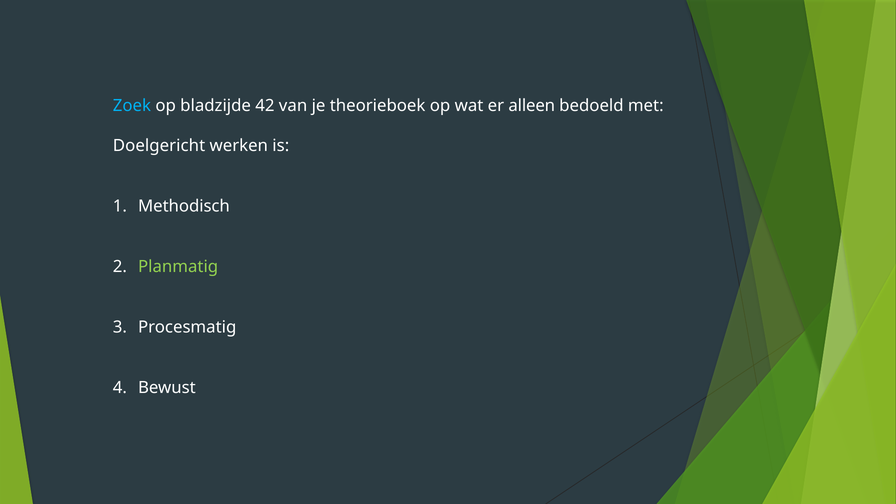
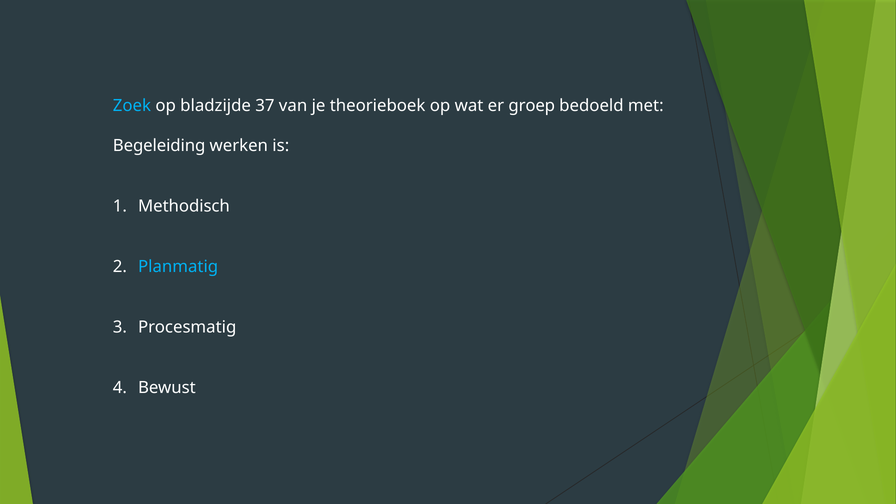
42: 42 -> 37 (265, 106)
alleen: alleen -> groep (532, 106)
Doelgericht: Doelgericht -> Begeleiding (159, 146)
Planmatig colour: light green -> light blue (178, 267)
